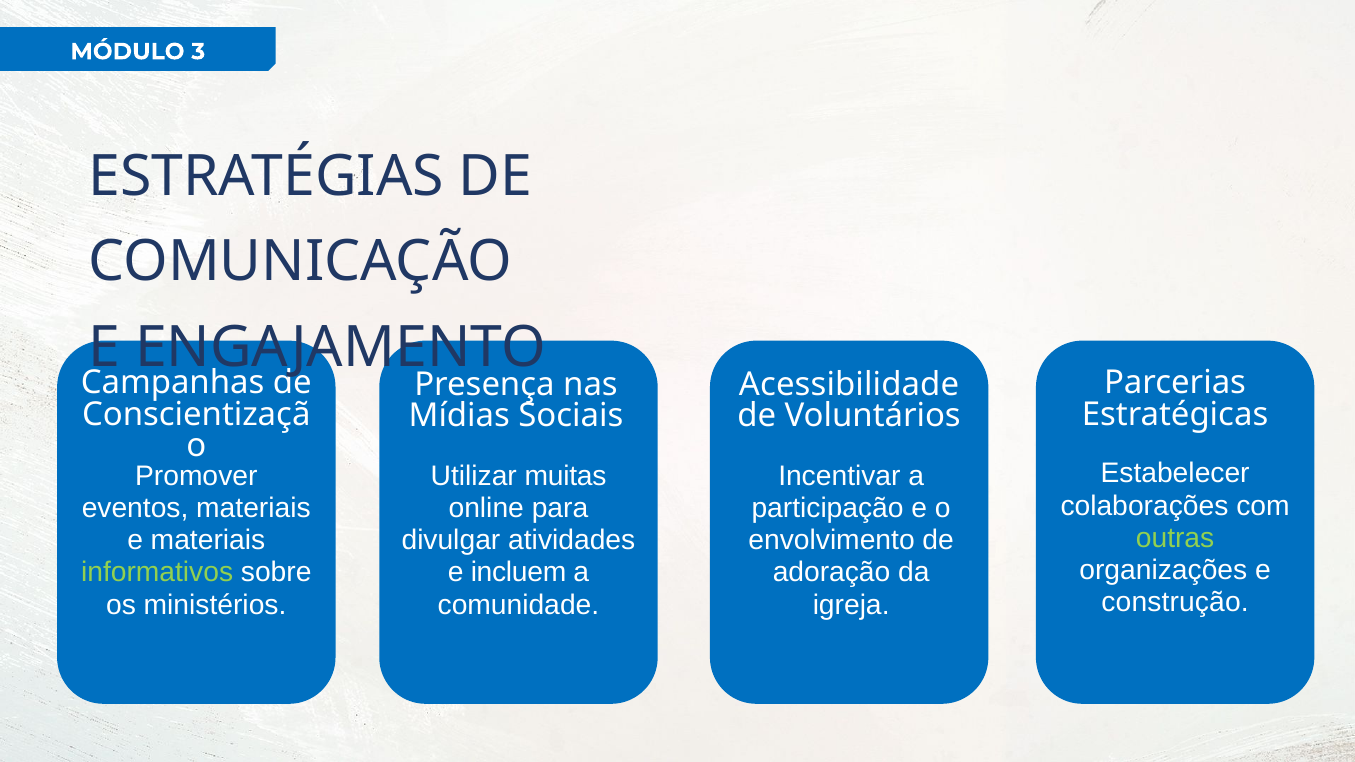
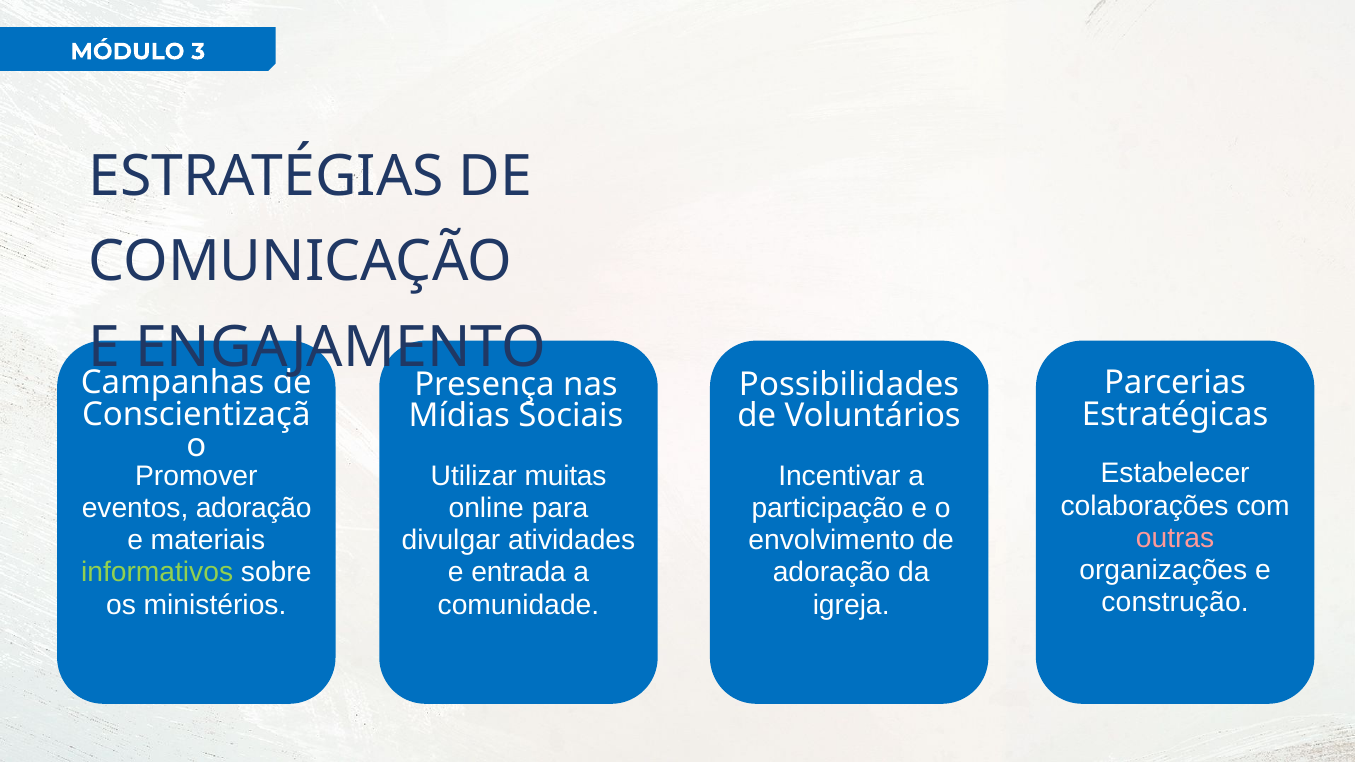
Acessibilidade: Acessibilidade -> Possibilidades (849, 384)
eventos materiais: materiais -> adoração (254, 508)
outras colour: light green -> pink (1175, 538)
incluem: incluem -> entrada (519, 573)
